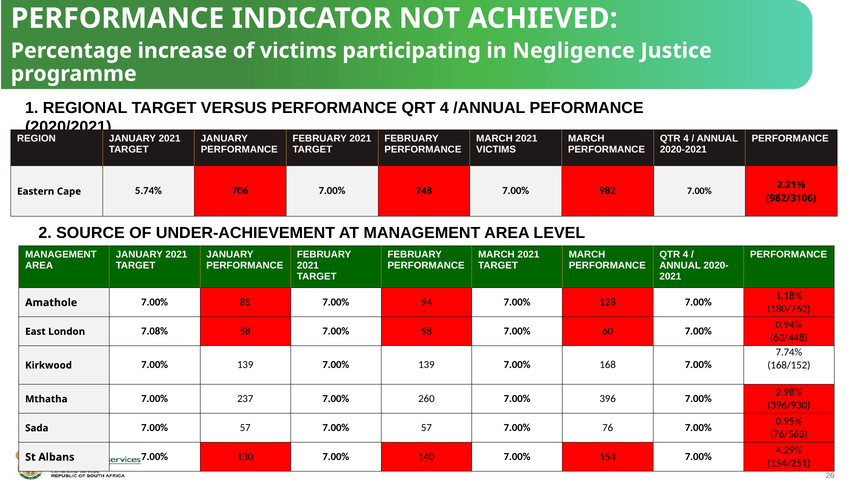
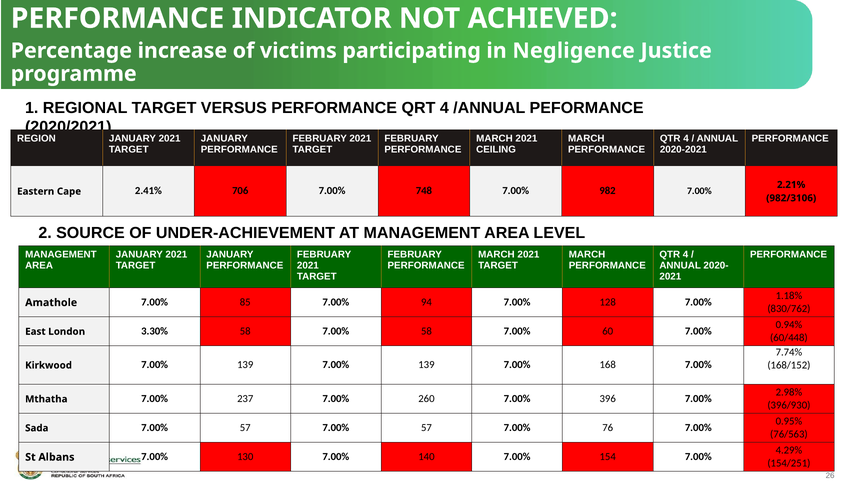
VICTIMS: VICTIMS -> CEILING (496, 150)
5.74%: 5.74% -> 2.41% (148, 191)
180/762: 180/762 -> 830/762 (789, 309)
7.08%: 7.08% -> 3.30% (155, 331)
